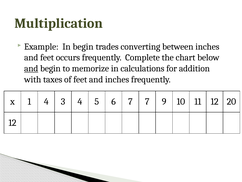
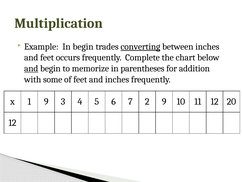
converting underline: none -> present (140, 46)
calculations: calculations -> parentheses (142, 68)
taxes: taxes -> some (53, 79)
1 4: 4 -> 9 (46, 101)
7 7: 7 -> 2 (147, 101)
